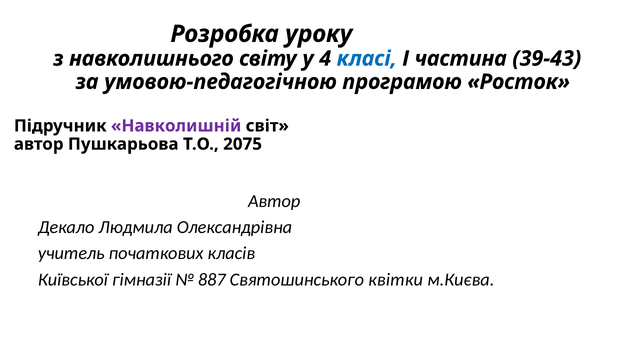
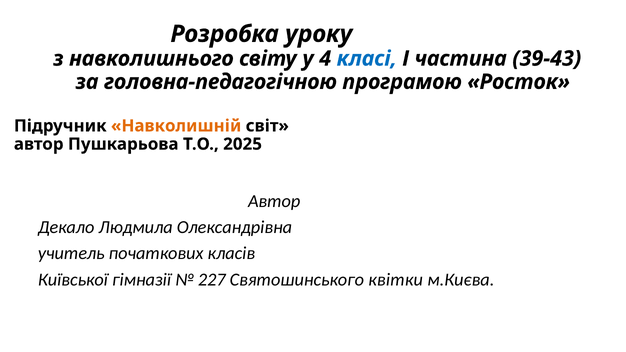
умовою-педагогічною: умовою-педагогічною -> головна-педагогічною (220, 82)
Навколишній colour: purple -> orange (176, 126)
2075: 2075 -> 2025 (243, 144)
887: 887 -> 227 (212, 280)
